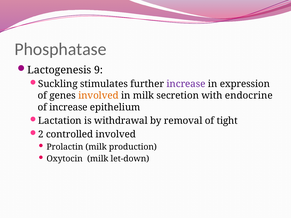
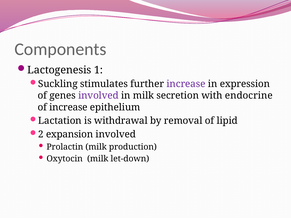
Phosphatase: Phosphatase -> Components (60, 49)
9: 9 -> 1 (98, 70)
involved colour: orange -> purple (98, 96)
tight: tight -> lipid (227, 121)
controlled: controlled -> expansion (70, 134)
